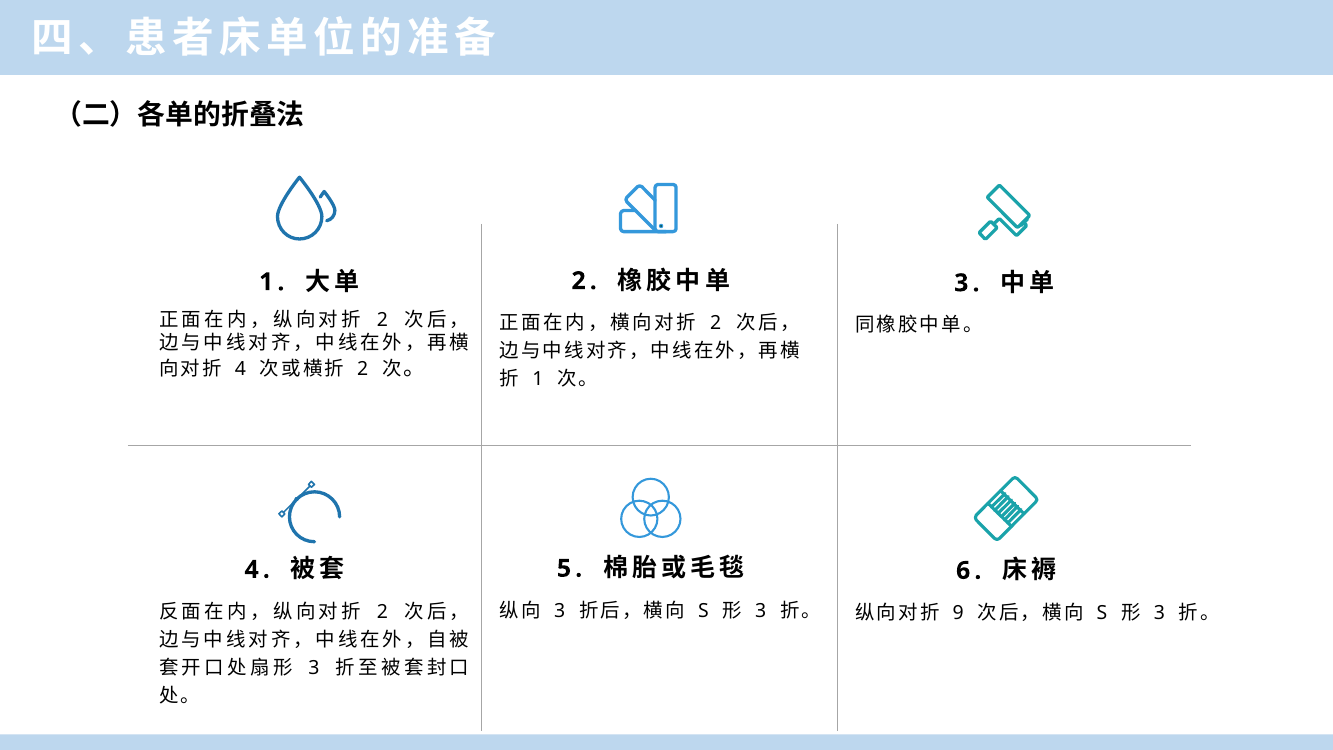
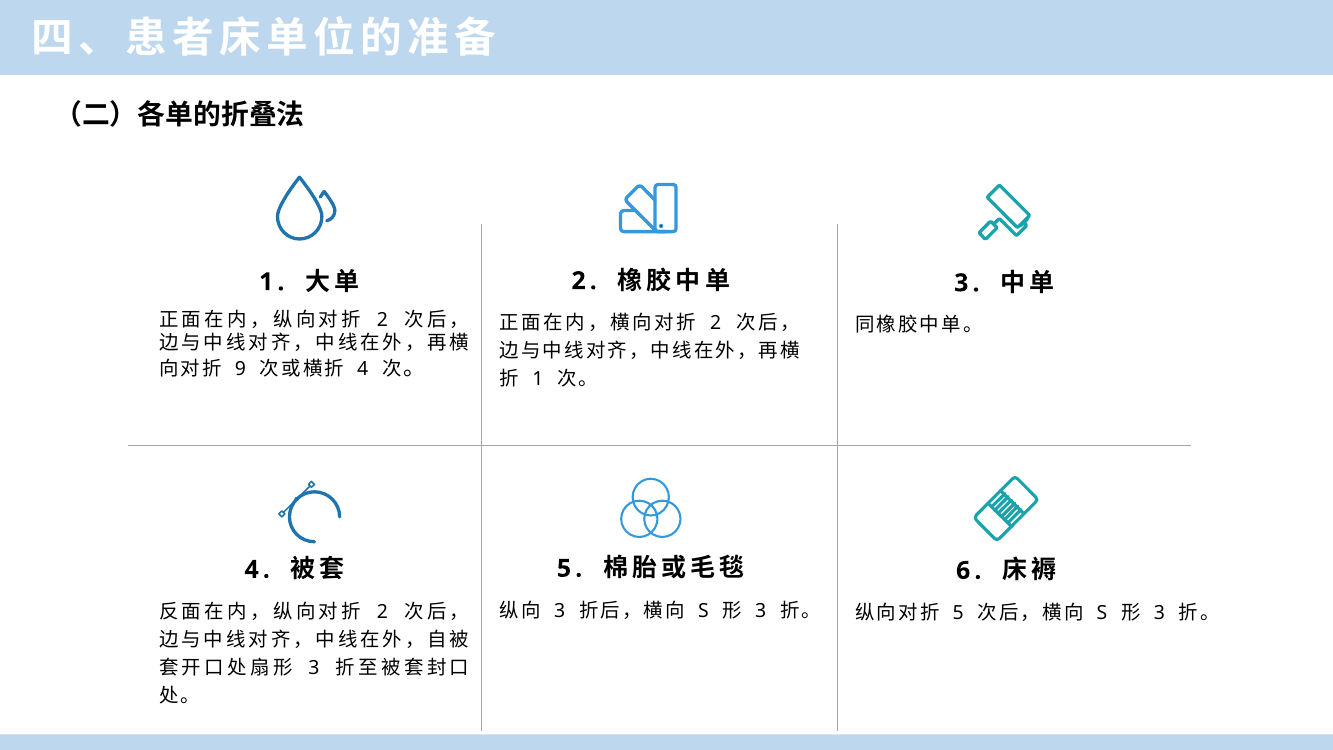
4: 4 -> 9 (240, 369)
2: 2 -> 4 (363, 369)
9: 9 -> 5 (958, 613)
